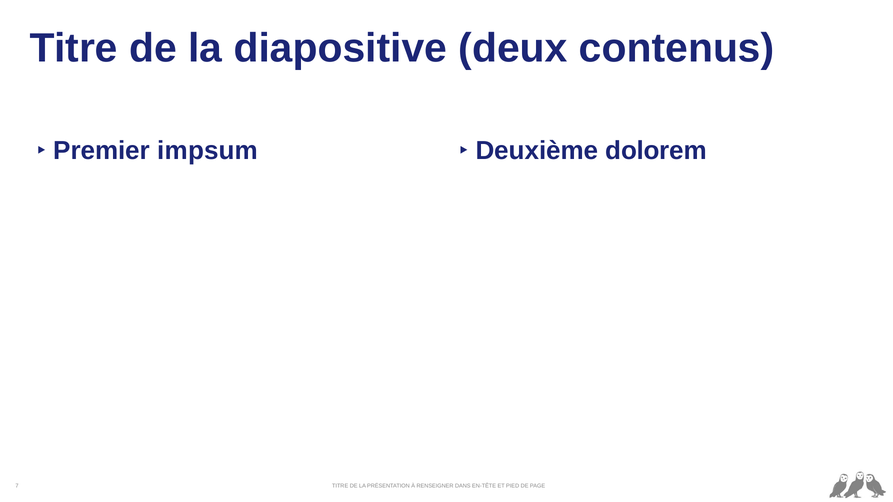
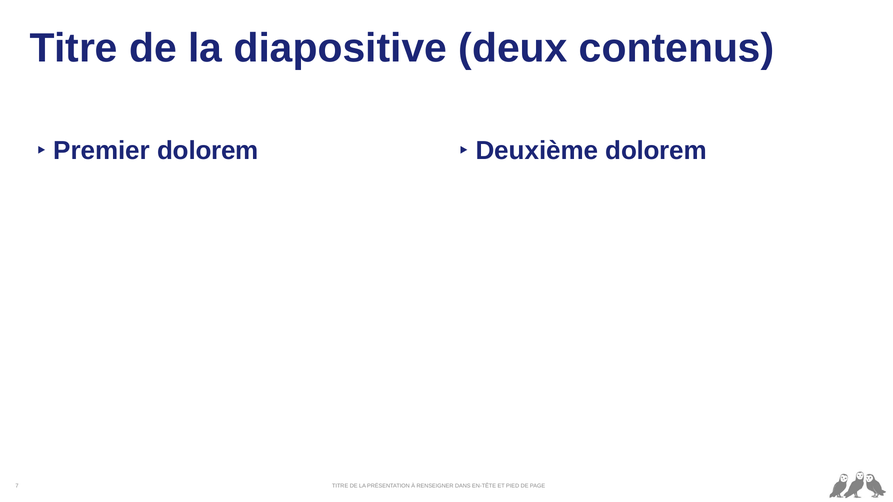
Premier impsum: impsum -> dolorem (208, 151)
